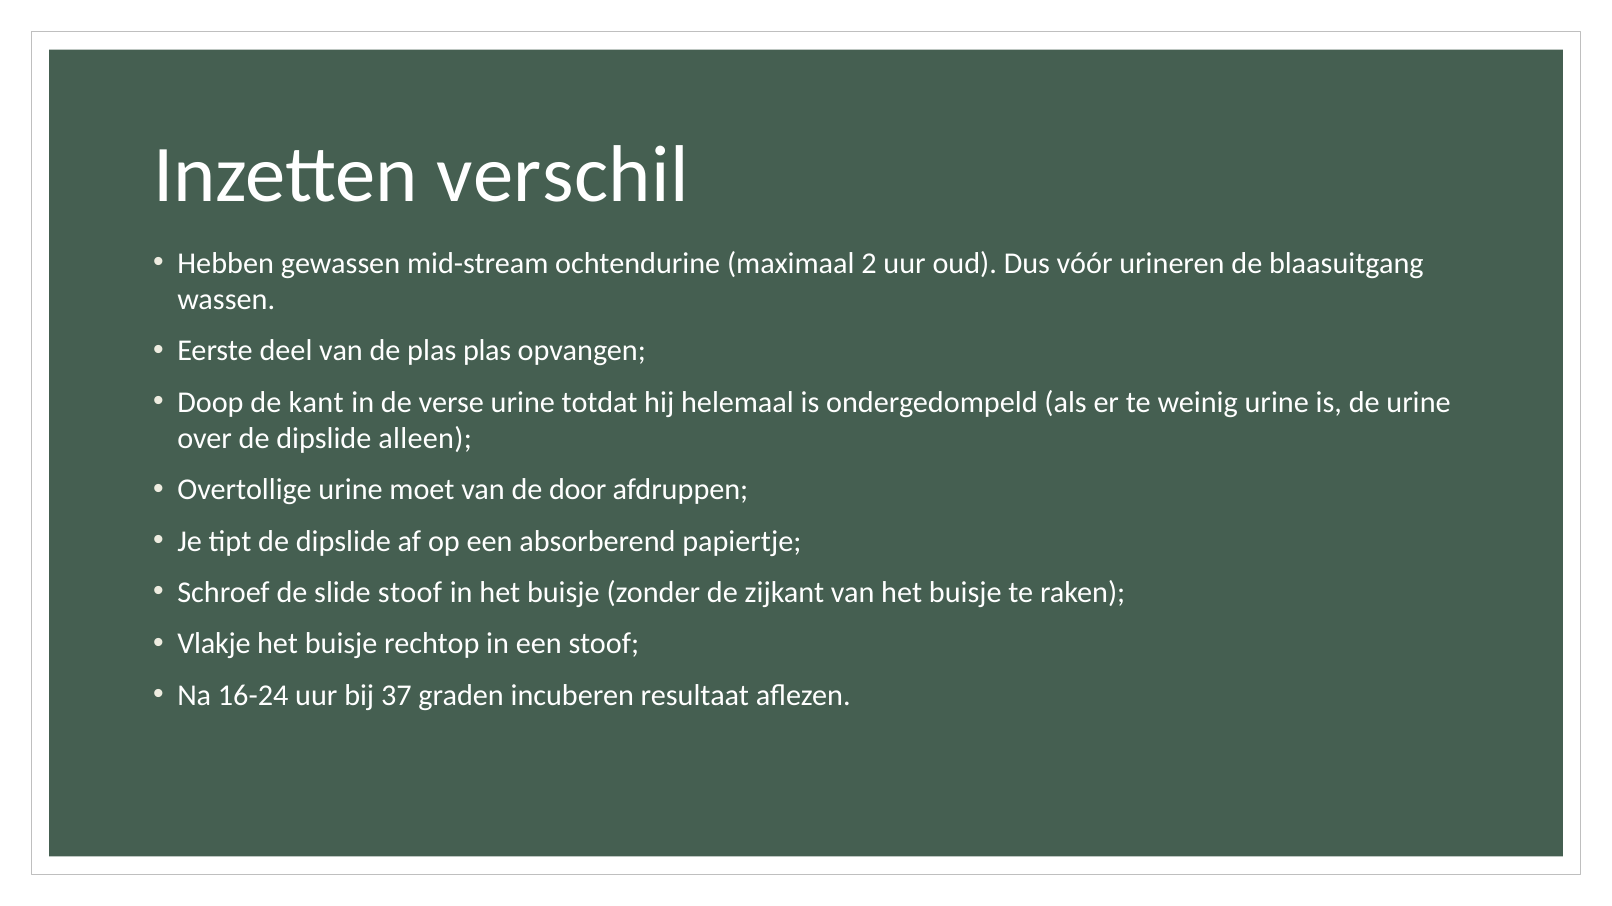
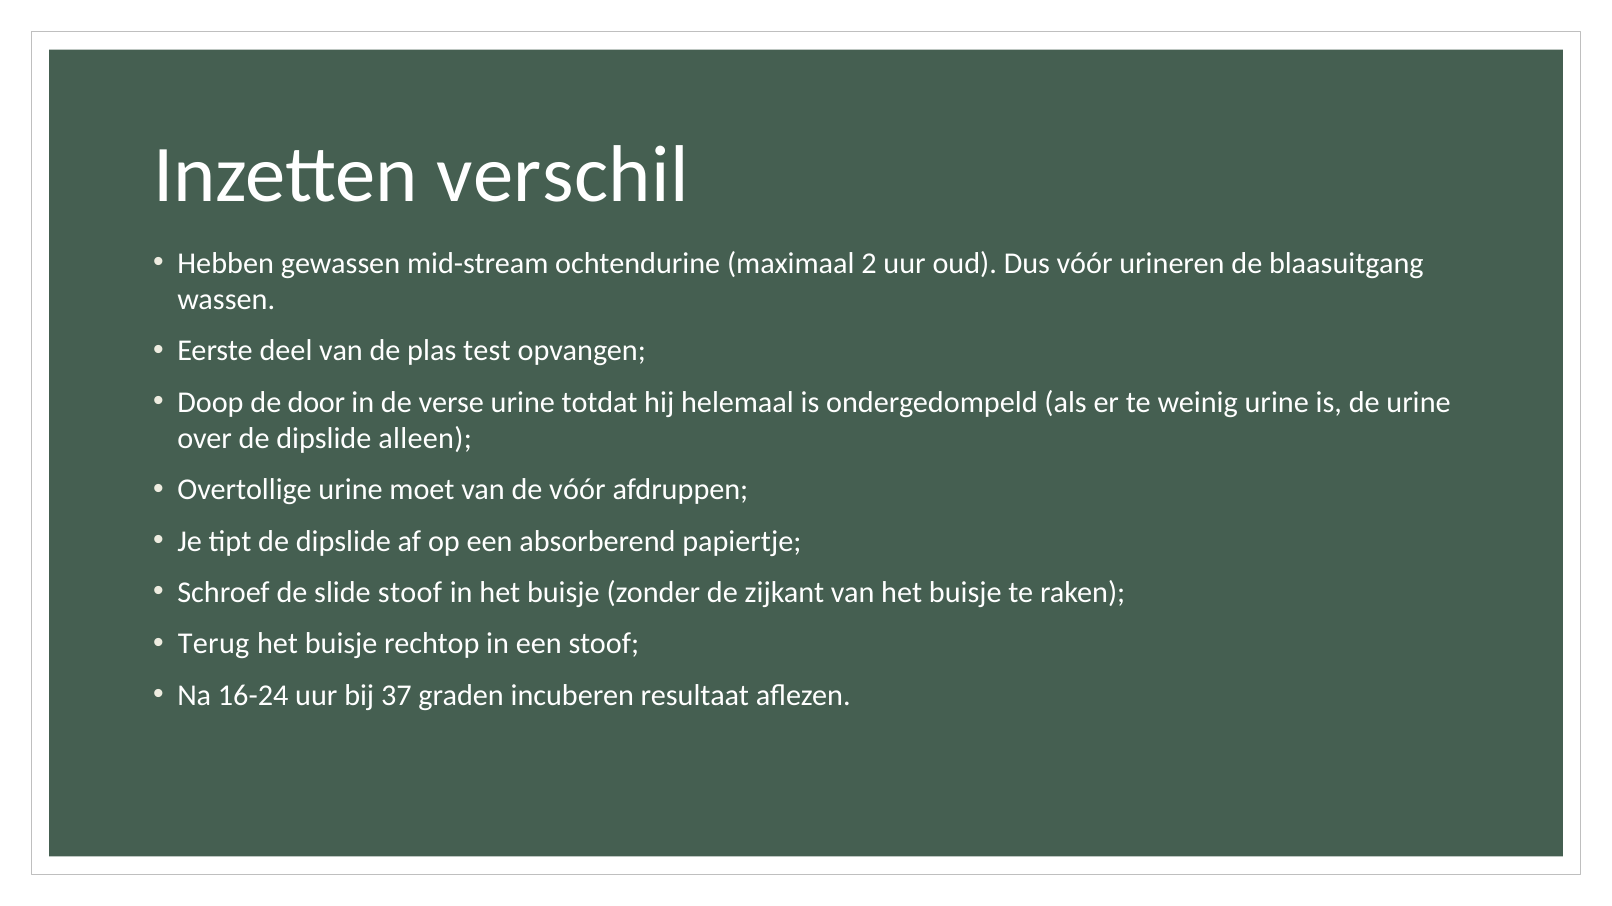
plas plas: plas -> test (487, 351)
kant: kant -> door (316, 402)
de door: door -> vóór (577, 490)
Vlakje: Vlakje -> Terug (214, 644)
